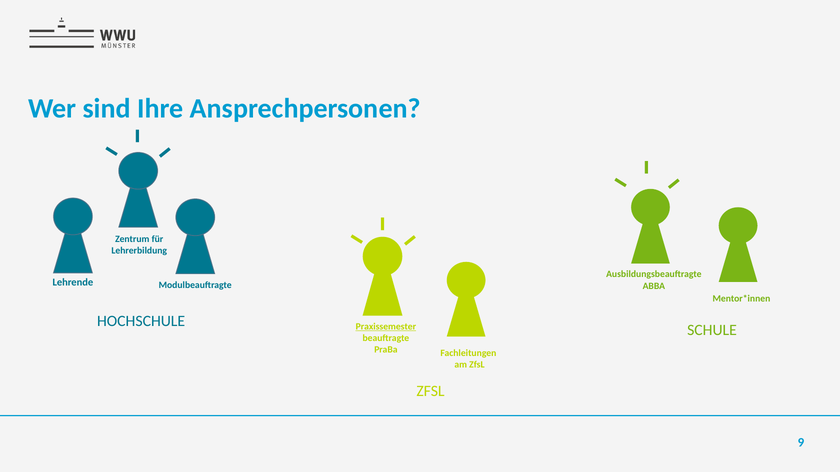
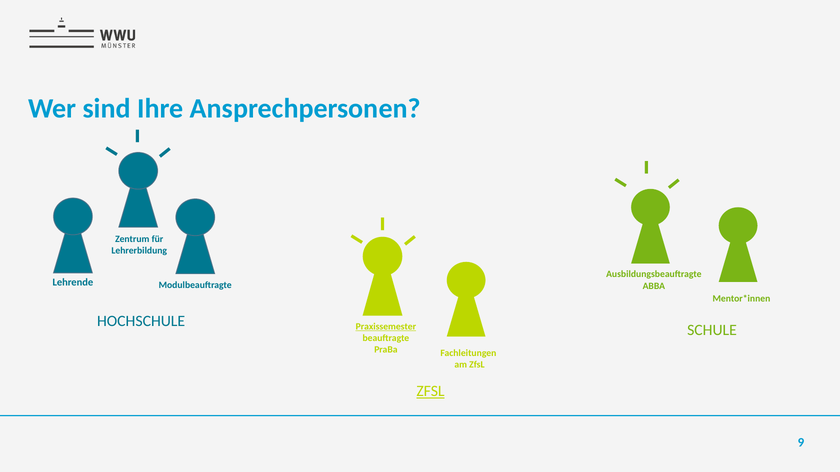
ZFSL underline: none -> present (431, 392)
